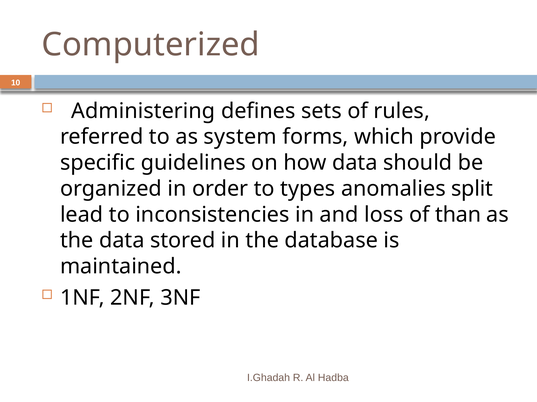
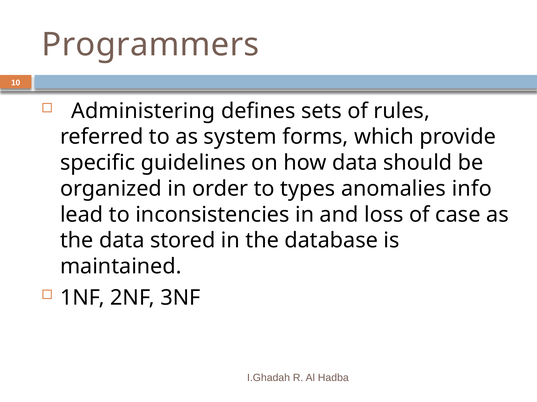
Computerized: Computerized -> Programmers (150, 45)
split: split -> info (472, 189)
than: than -> case (458, 215)
